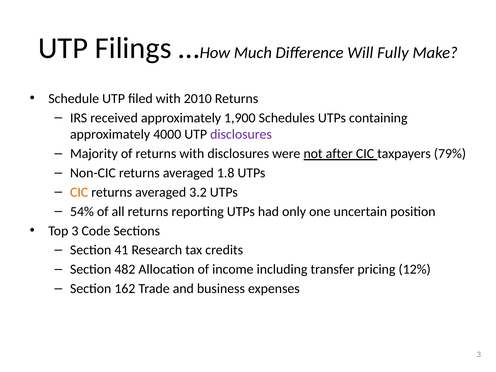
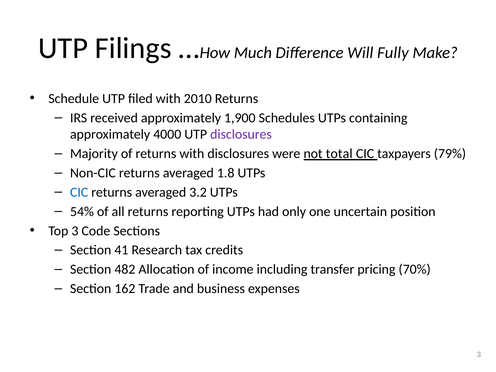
after: after -> total (339, 154)
CIC colour: orange -> blue (79, 192)
12%: 12% -> 70% (415, 269)
